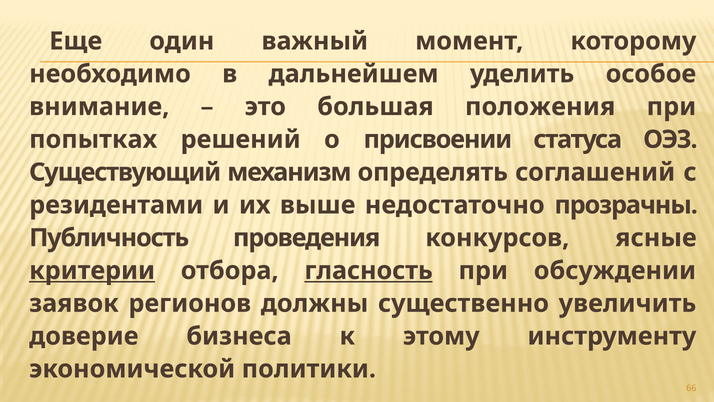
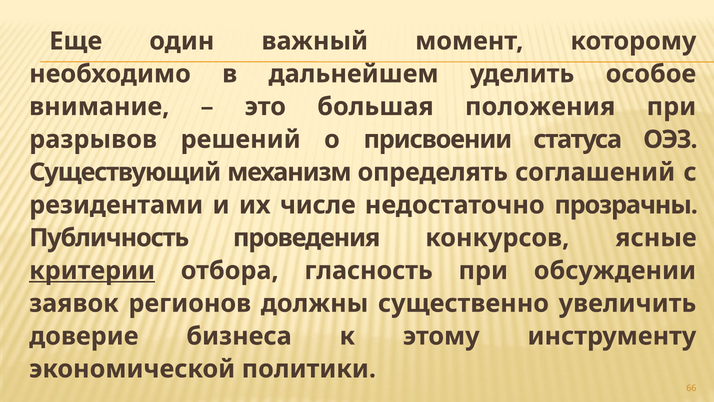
попытках: попытках -> разрывов (93, 139)
выше: выше -> числе (318, 205)
гласность underline: present -> none (369, 270)
